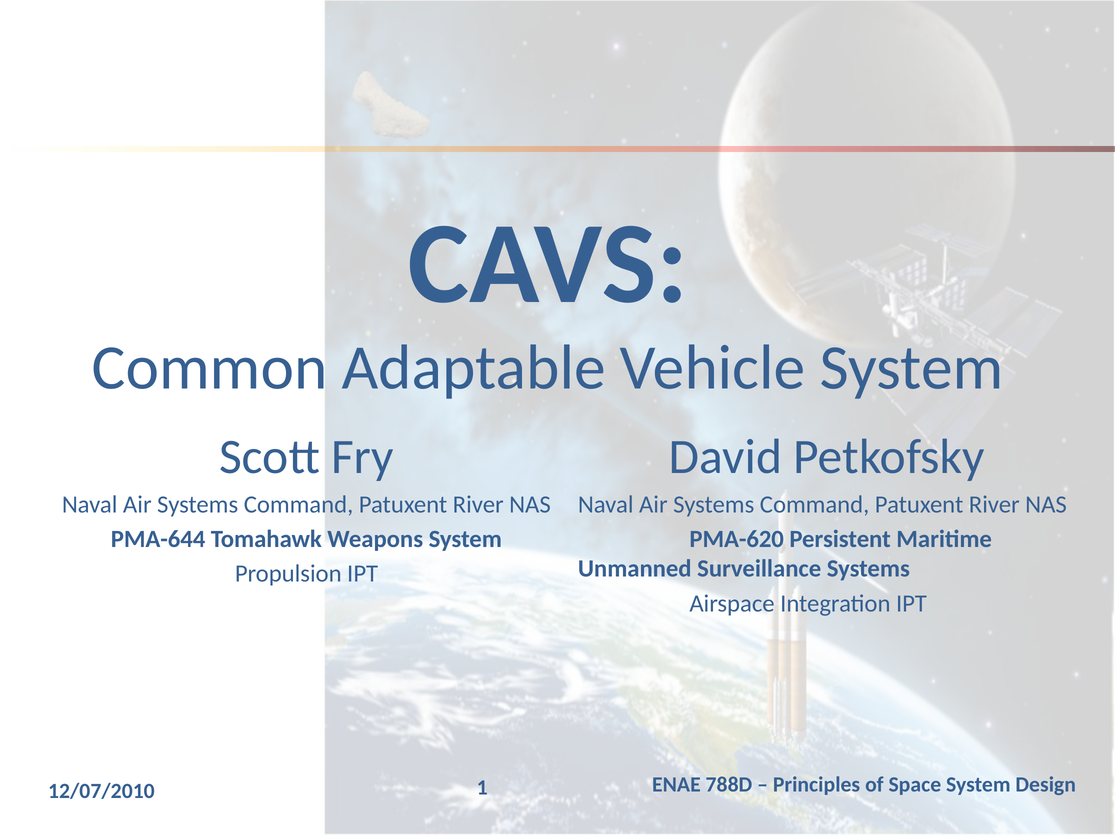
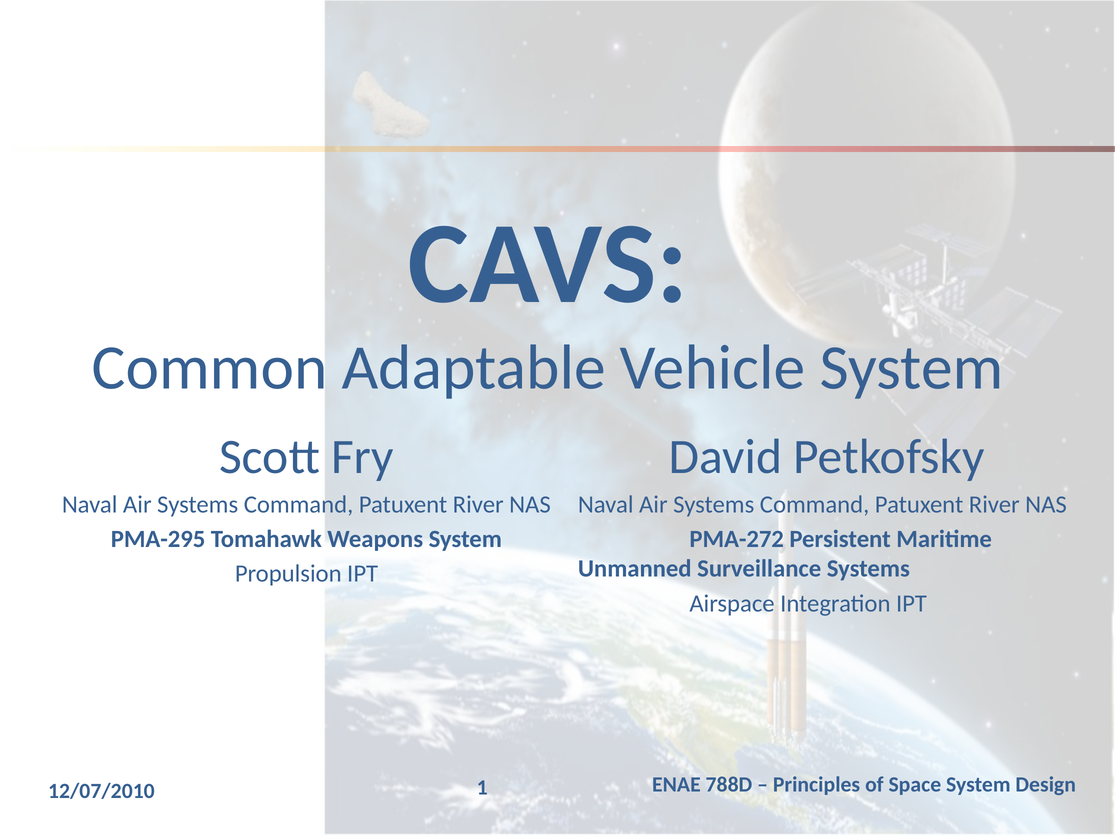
PMA-620: PMA-620 -> PMA-272 (737, 539)
PMA-644: PMA-644 -> PMA-295 (158, 539)
